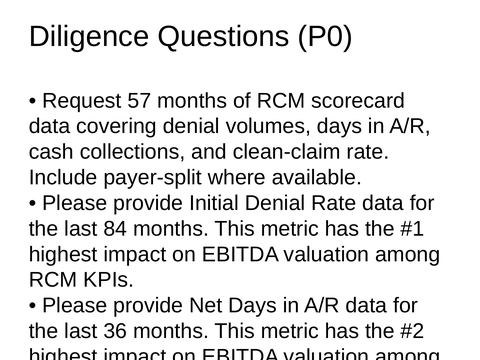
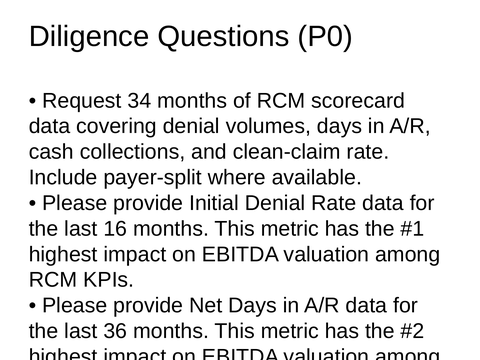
57: 57 -> 34 (139, 101)
84: 84 -> 16 (115, 229)
